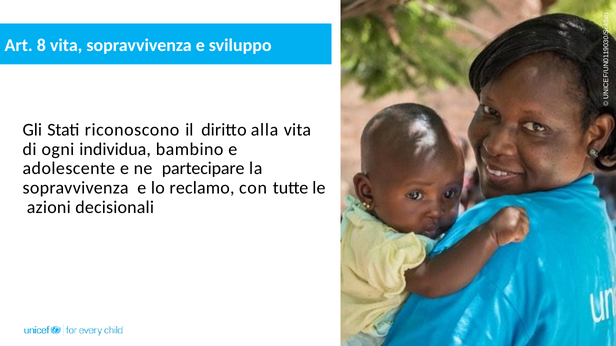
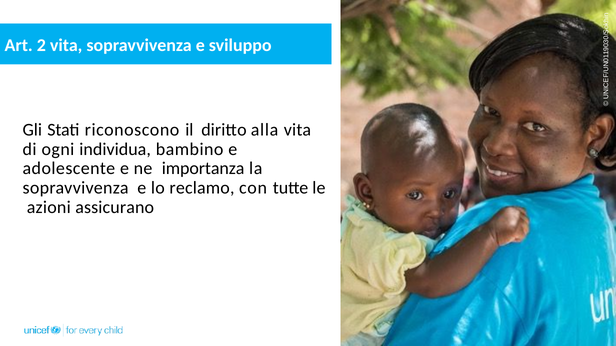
8: 8 -> 2 (41, 45)
partecipare: partecipare -> importanza (203, 169)
decisionali: decisionali -> assicurano (115, 208)
